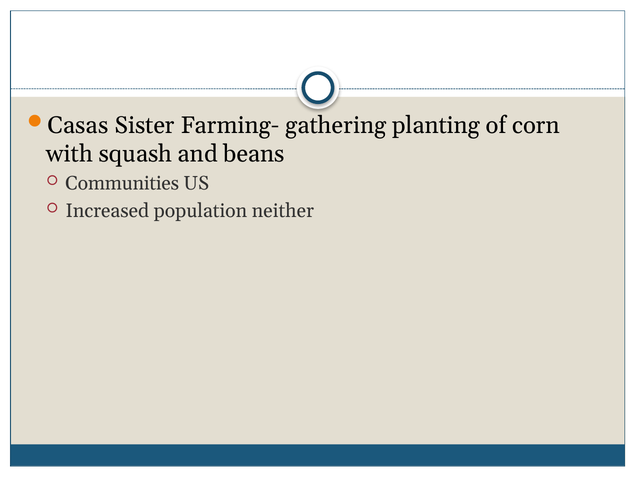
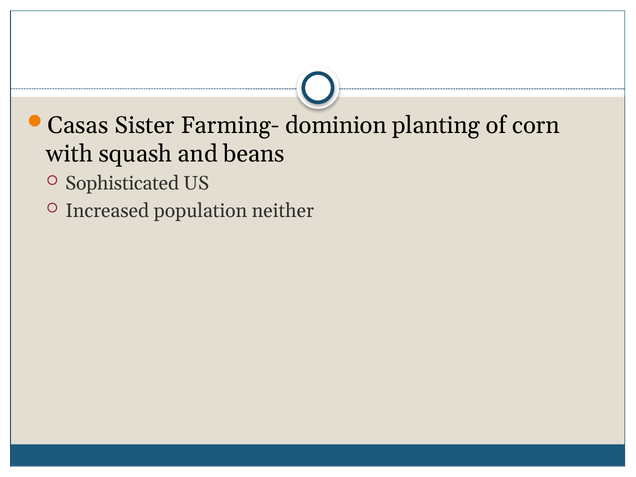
gathering: gathering -> dominion (336, 125)
Communities: Communities -> Sophisticated (122, 184)
